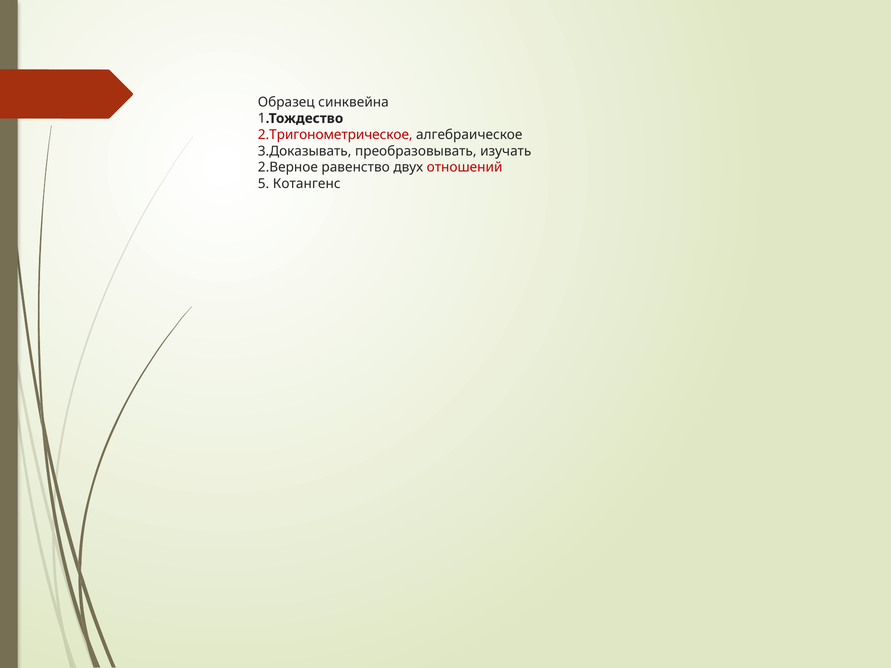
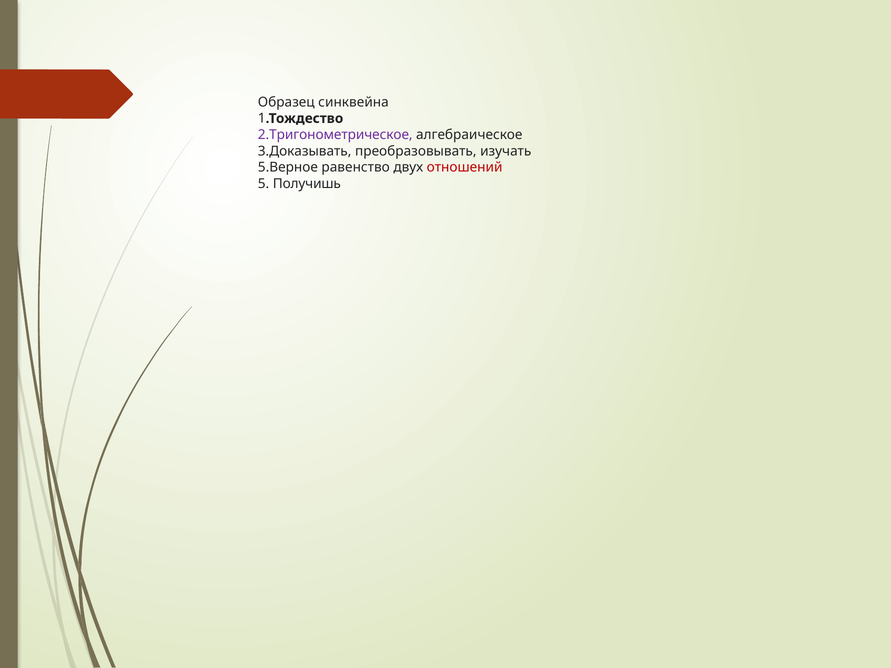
2.Тригонометрическое colour: red -> purple (335, 135)
2.Верное: 2.Верное -> 5.Верное (288, 168)
Котангенс: Котангенс -> Получишь (307, 184)
